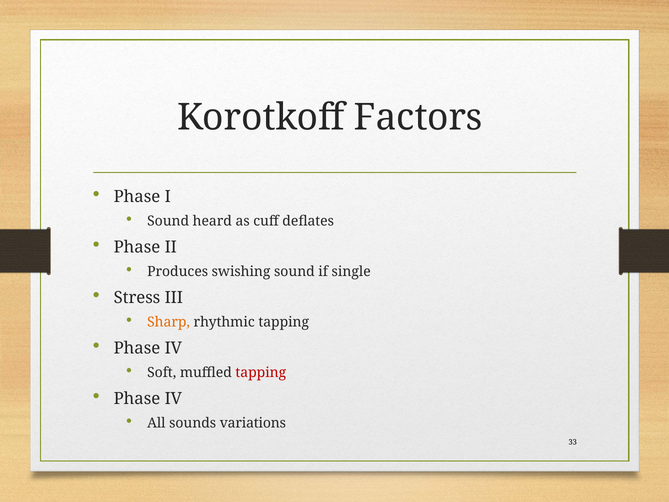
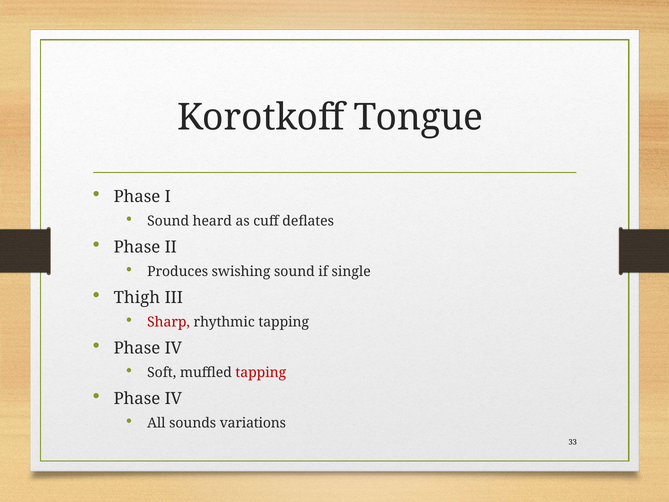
Factors: Factors -> Tongue (418, 117)
Stress: Stress -> Thigh (137, 298)
Sharp colour: orange -> red (169, 322)
